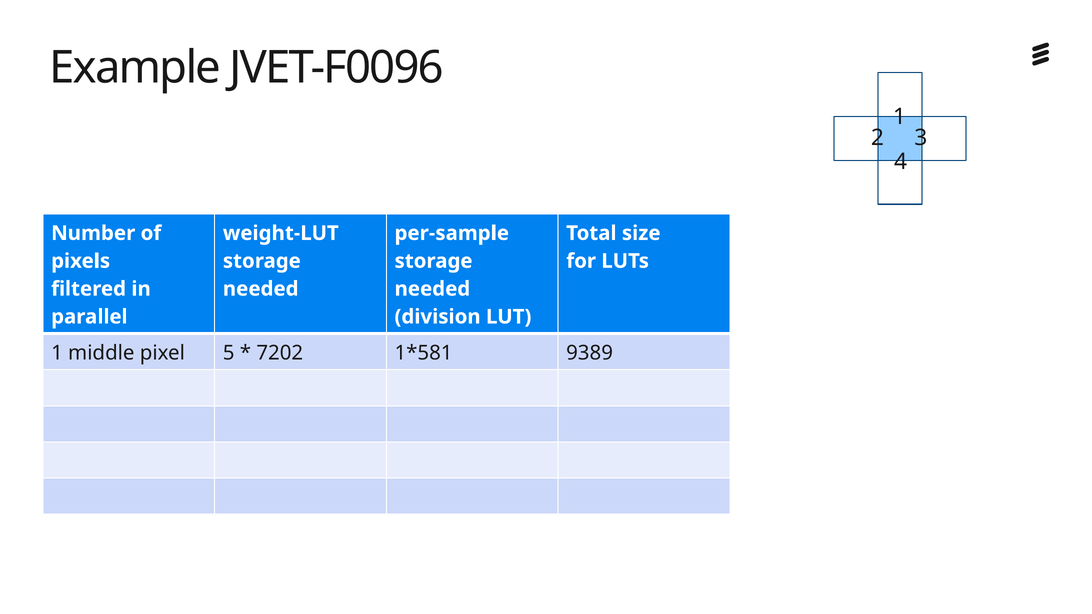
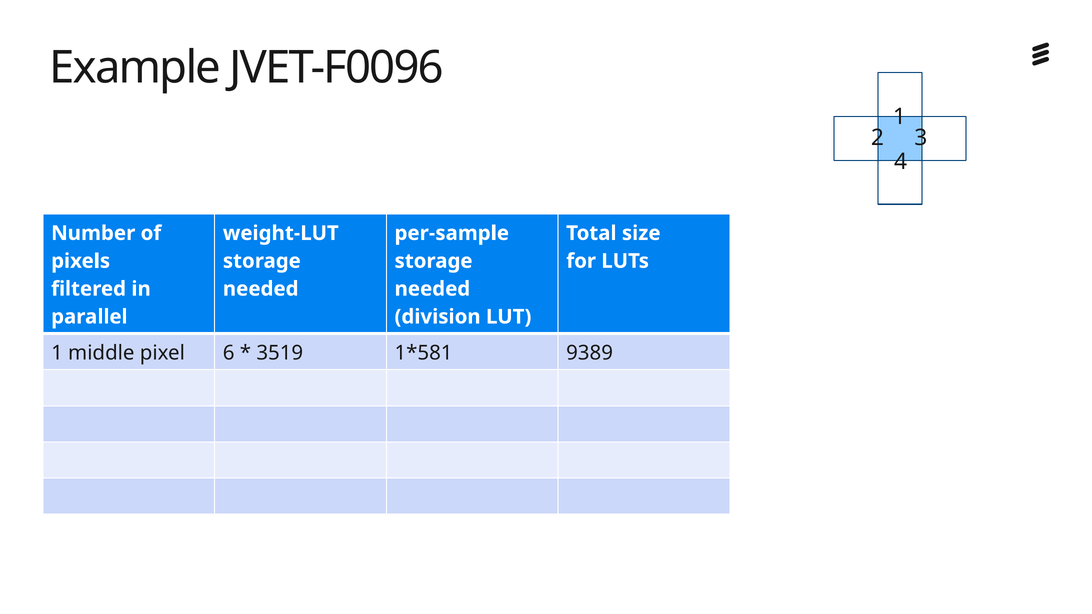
5: 5 -> 6 (229, 353)
7202: 7202 -> 3519 (280, 353)
